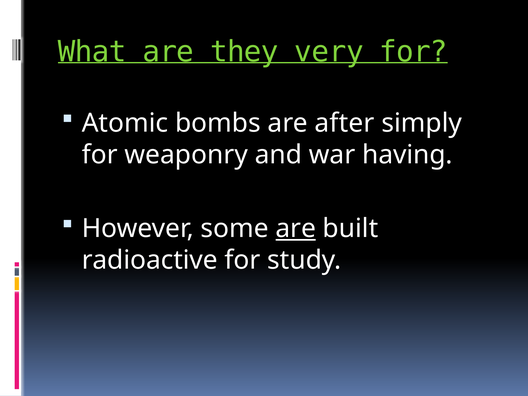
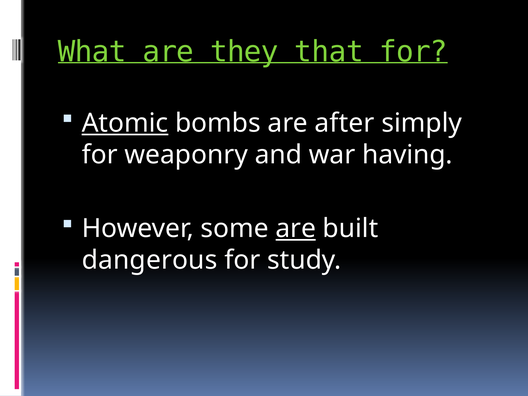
very: very -> that (329, 52)
Atomic underline: none -> present (125, 123)
radioactive: radioactive -> dangerous (150, 260)
